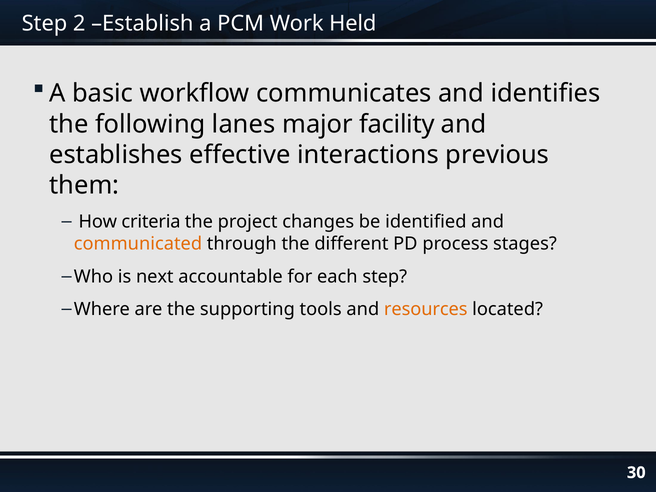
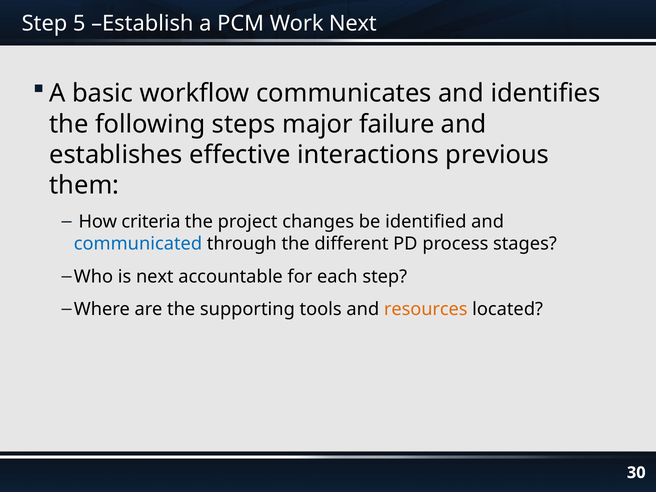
2: 2 -> 5 (79, 23)
Work Held: Held -> Next (353, 23)
lanes: lanes -> steps (244, 124)
facility: facility -> failure (397, 124)
communicated colour: orange -> blue (138, 244)
